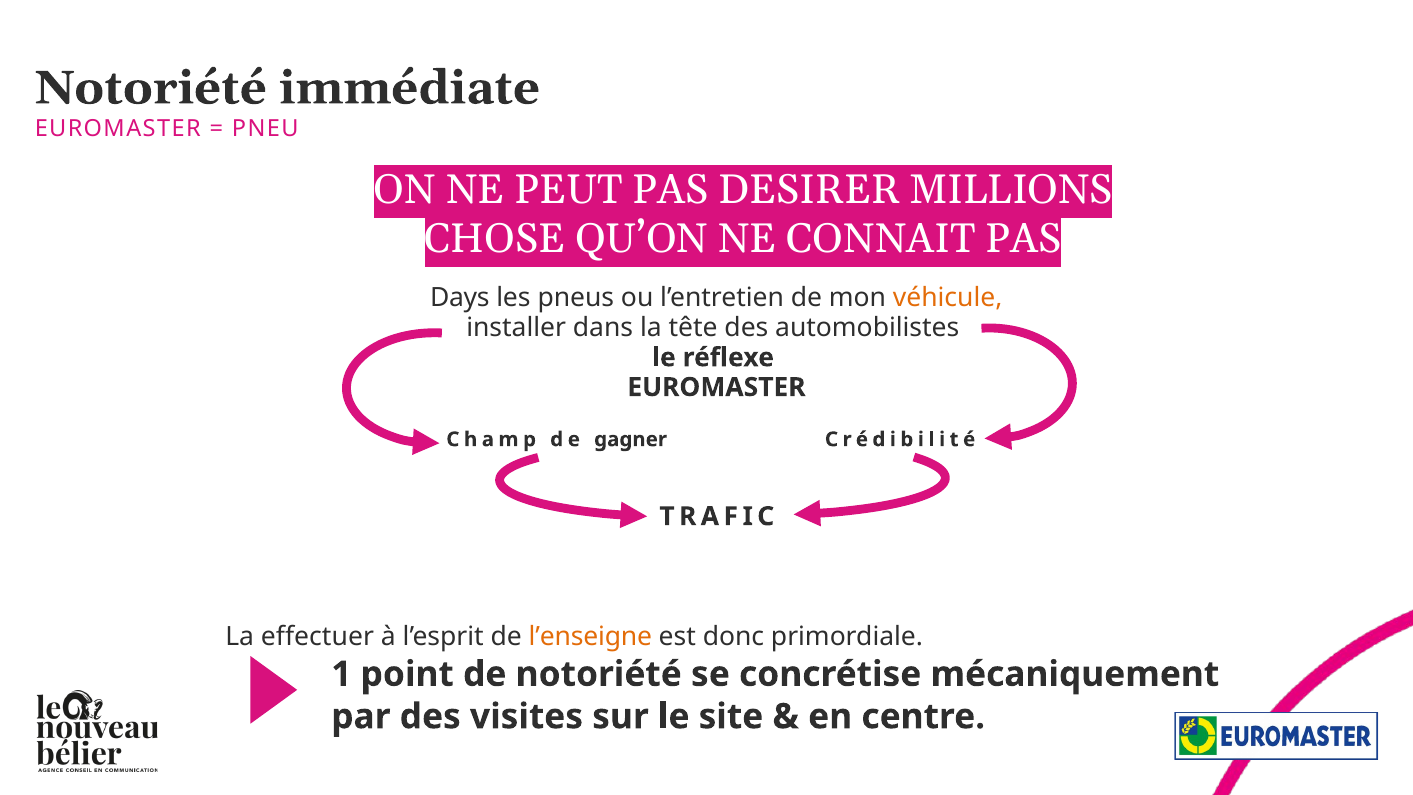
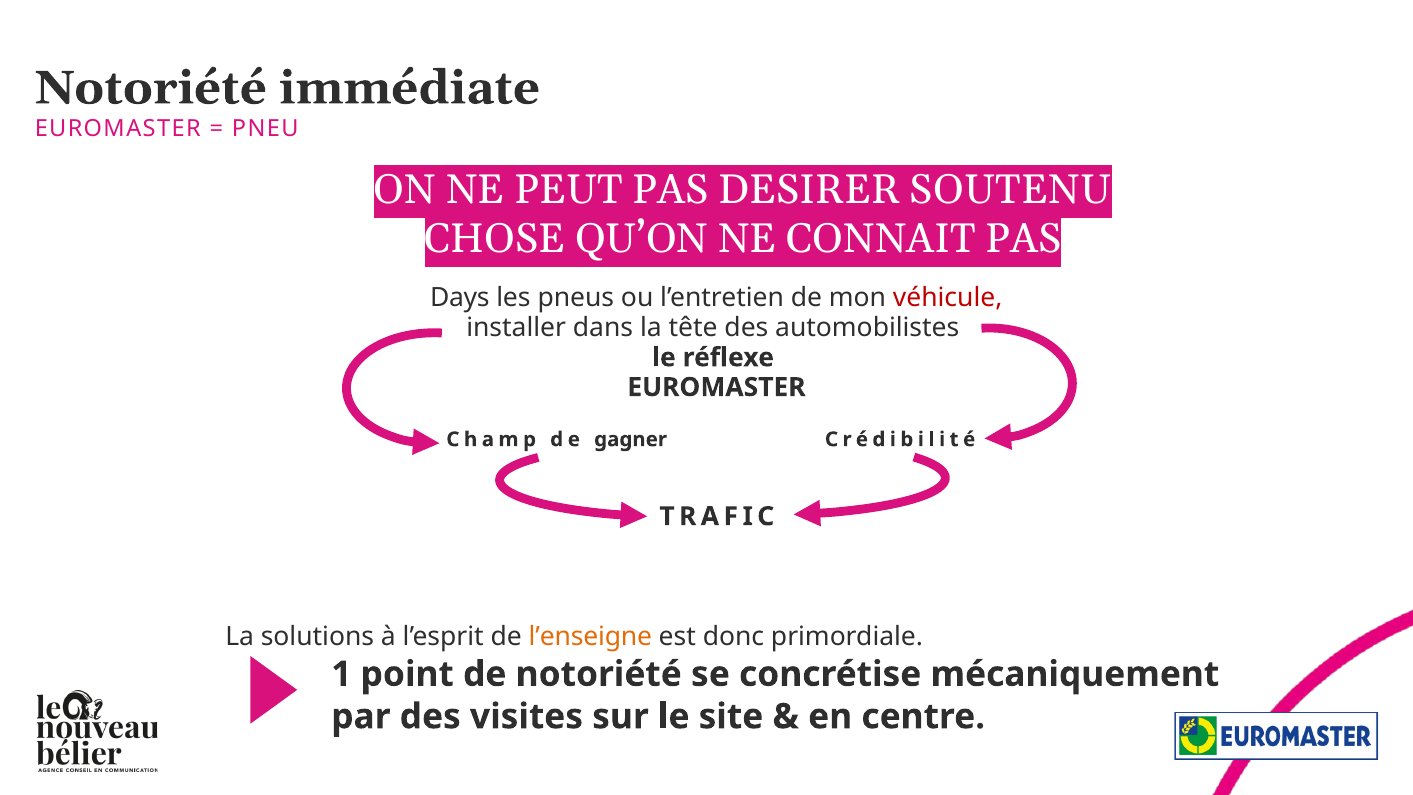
MILLIONS: MILLIONS -> SOUTENU (1011, 190)
véhicule colour: orange -> red (948, 298)
effectuer: effectuer -> solutions (317, 636)
